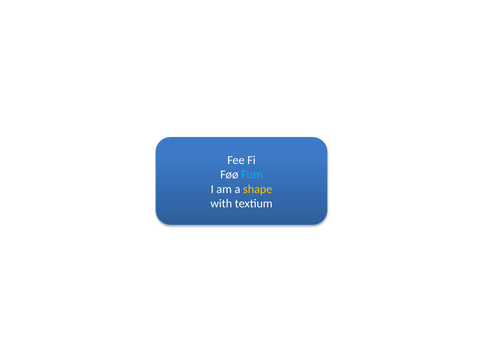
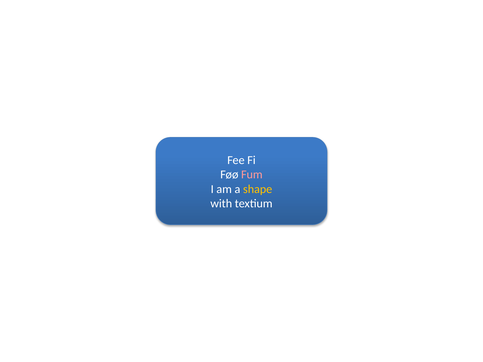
Fum colour: light blue -> pink (252, 175)
